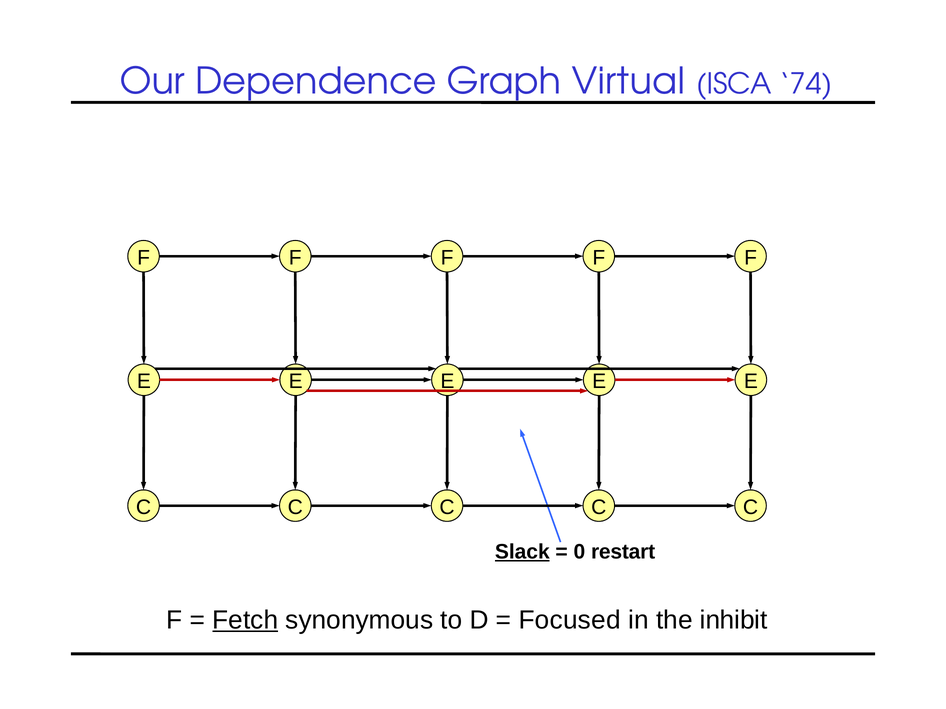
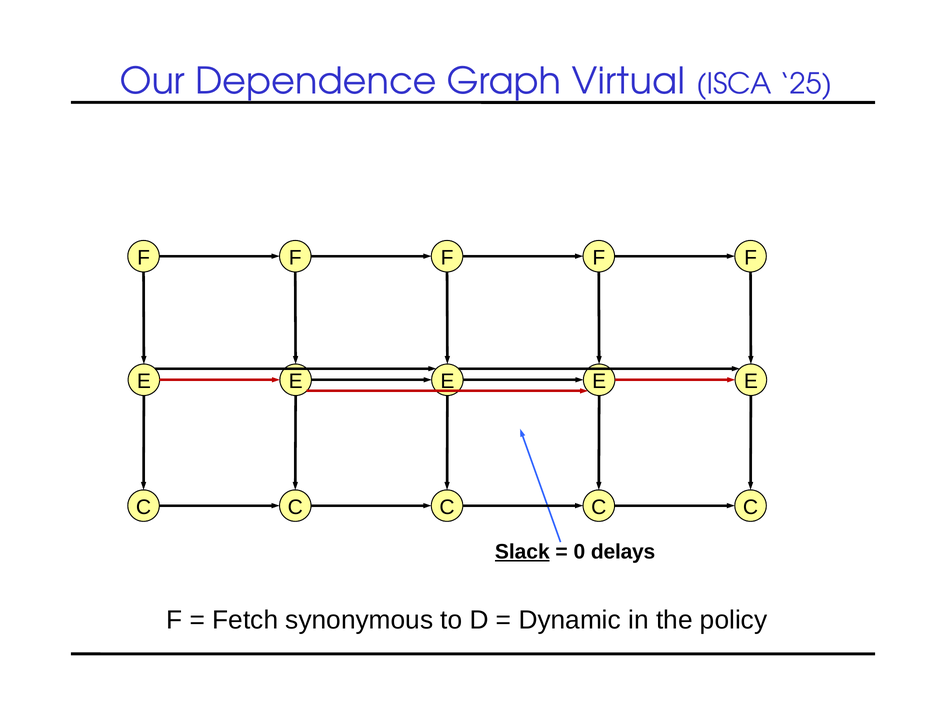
74: 74 -> 25 (806, 84)
restart: restart -> delays (623, 552)
Fetch underline: present -> none (245, 620)
Focused: Focused -> Dynamic (570, 620)
inhibit: inhibit -> policy (734, 620)
